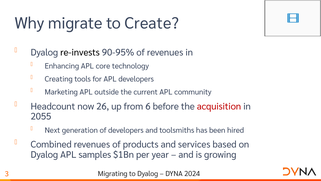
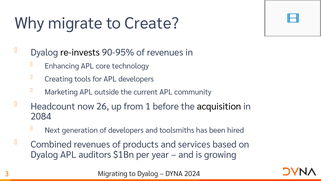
6: 6 -> 1 (148, 106)
acquisition colour: red -> black (219, 106)
2055: 2055 -> 2084 (41, 116)
samples: samples -> auditors (95, 154)
